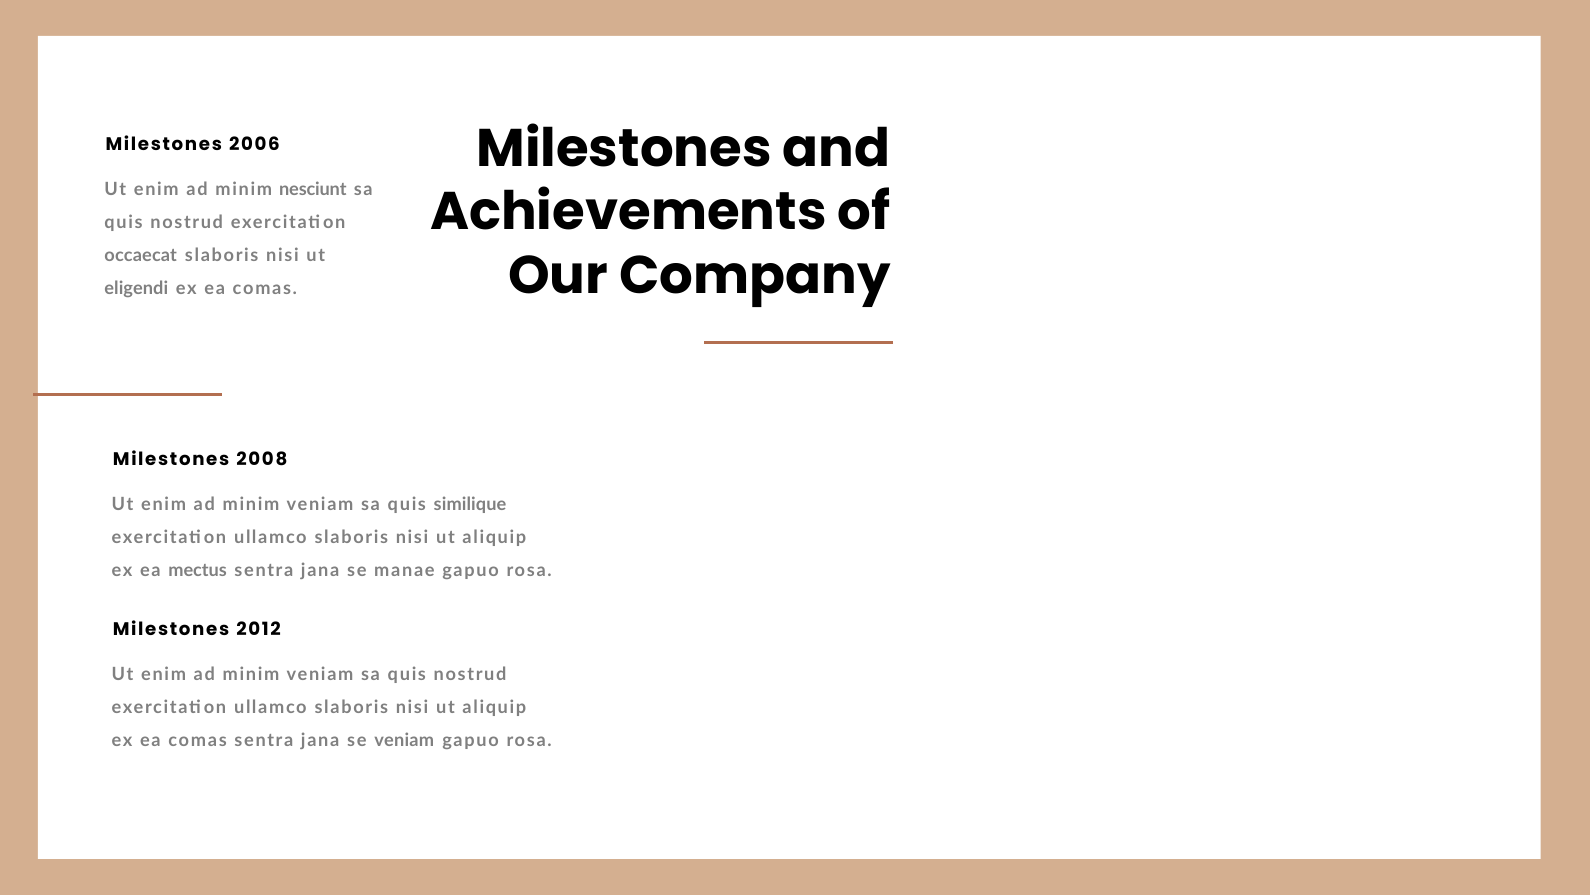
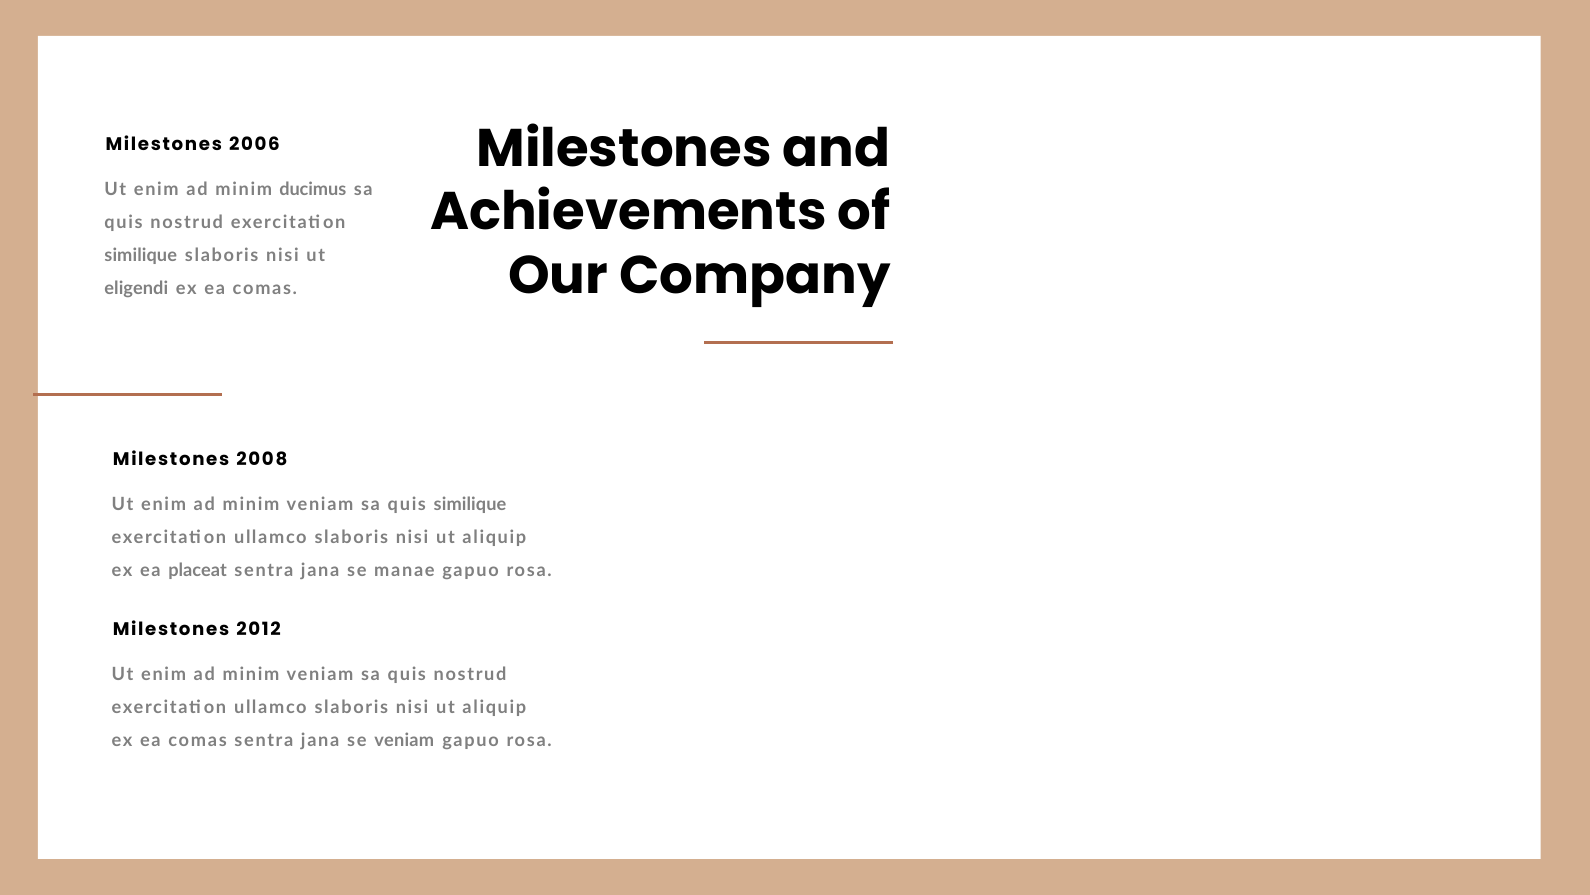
nesciunt: nesciunt -> ducimus (313, 190)
occaecat: occaecat -> similique (141, 255)
mectus: mectus -> placeat (198, 570)
